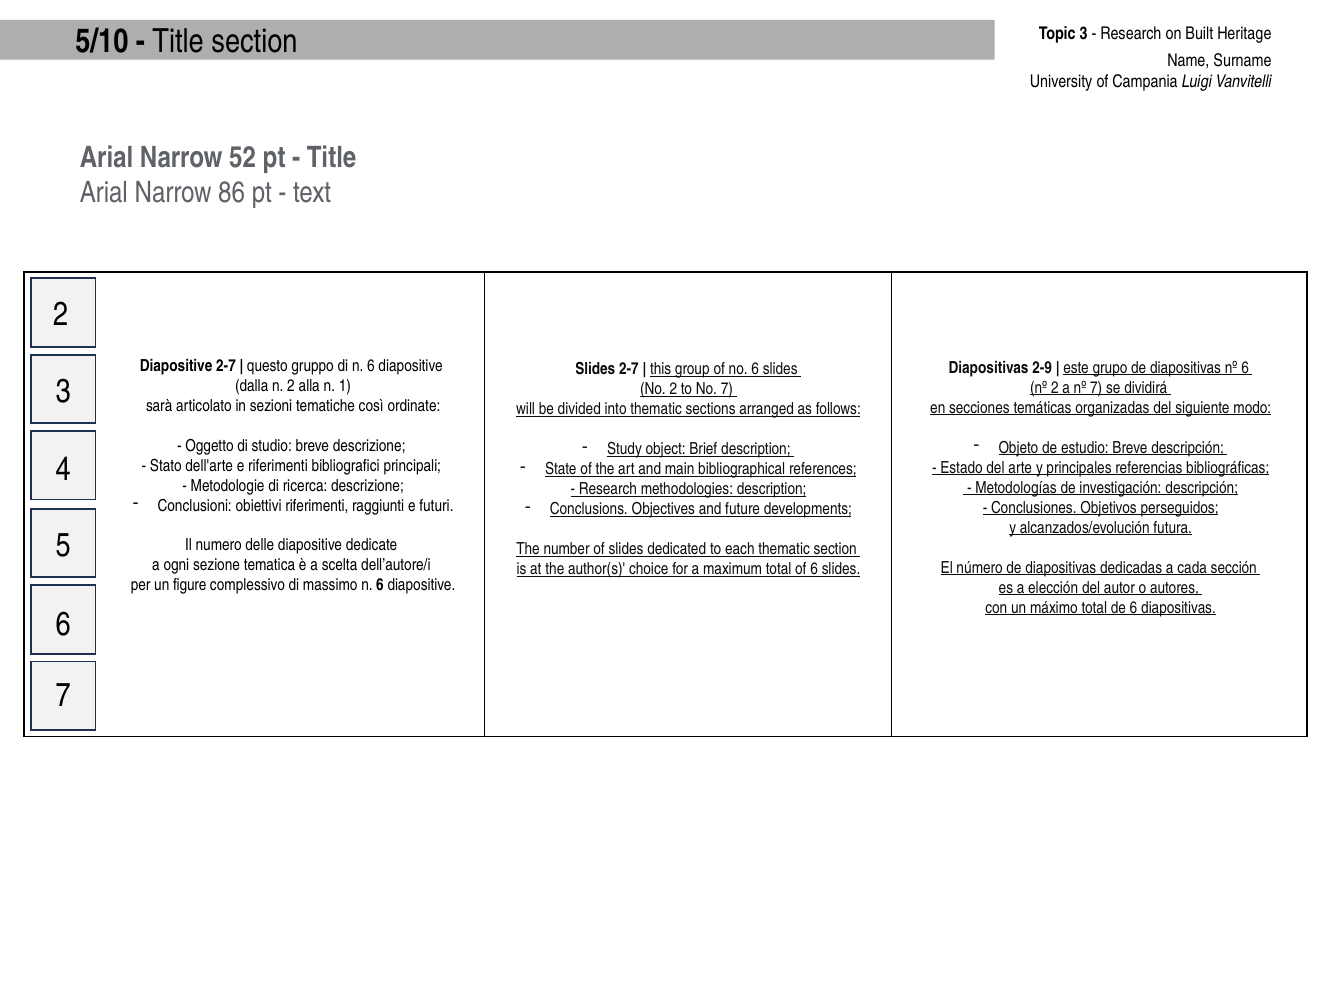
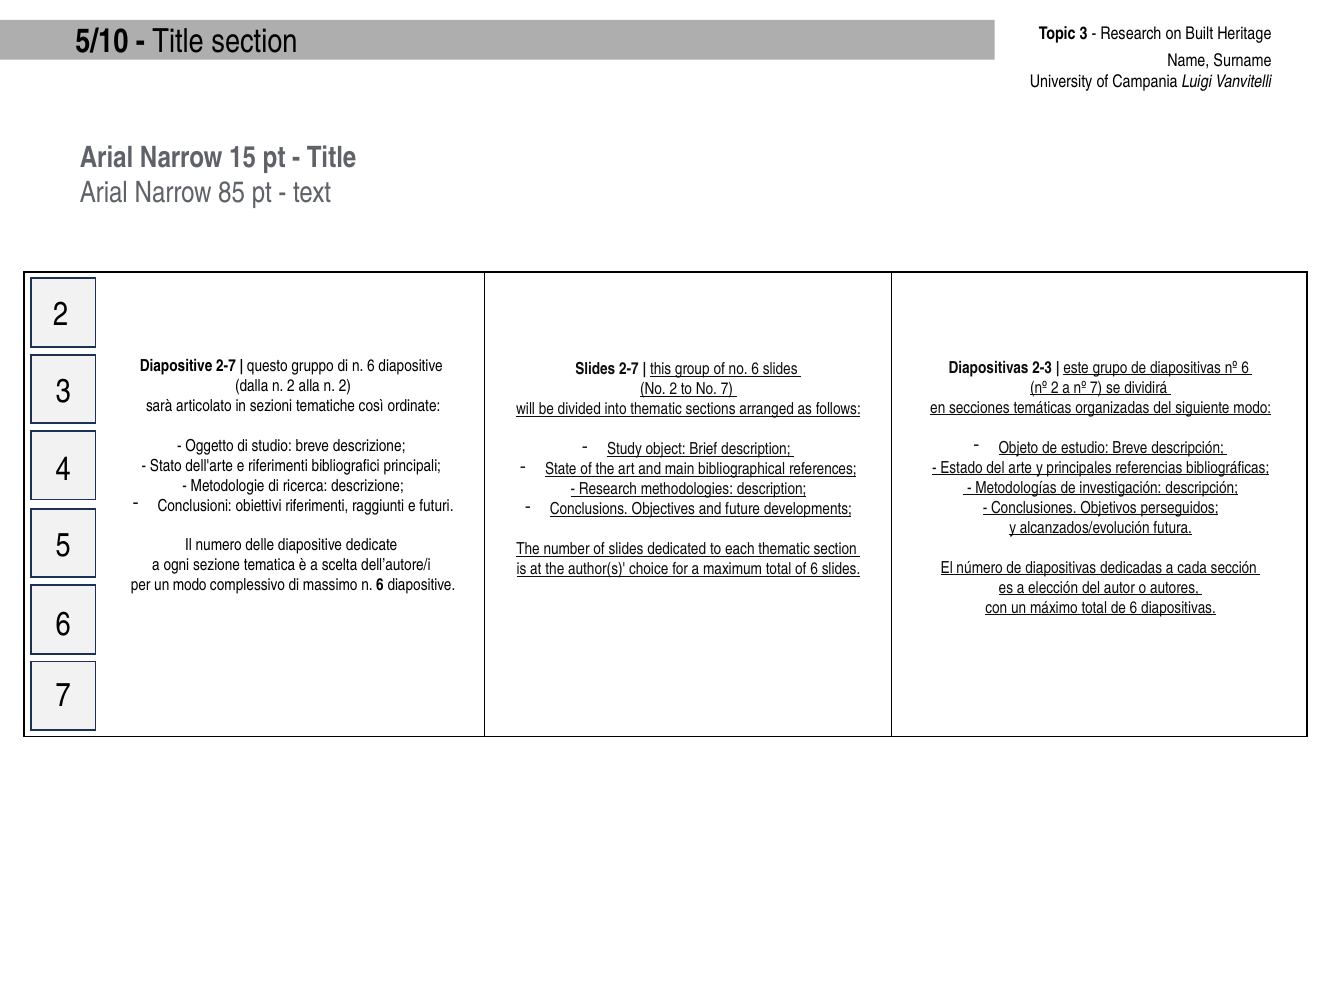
52: 52 -> 15 (243, 158)
86: 86 -> 85 (232, 193)
2-9: 2-9 -> 2-3 (1042, 368)
alla n 1: 1 -> 2 (345, 386)
un figure: figure -> modo (190, 585)
